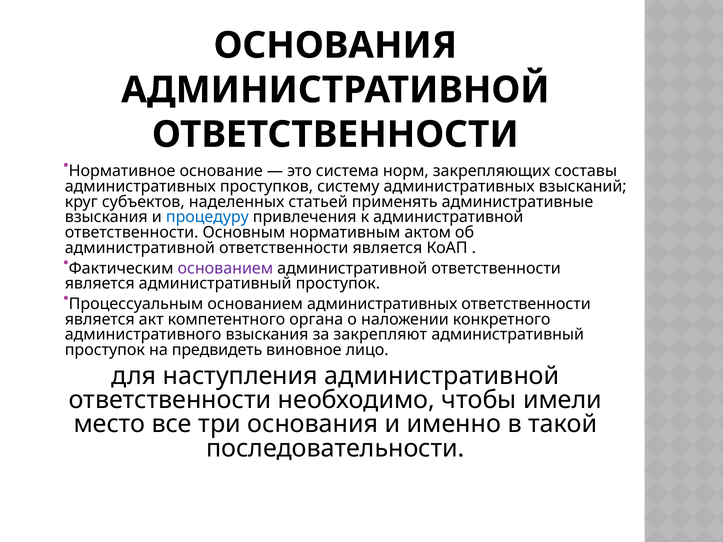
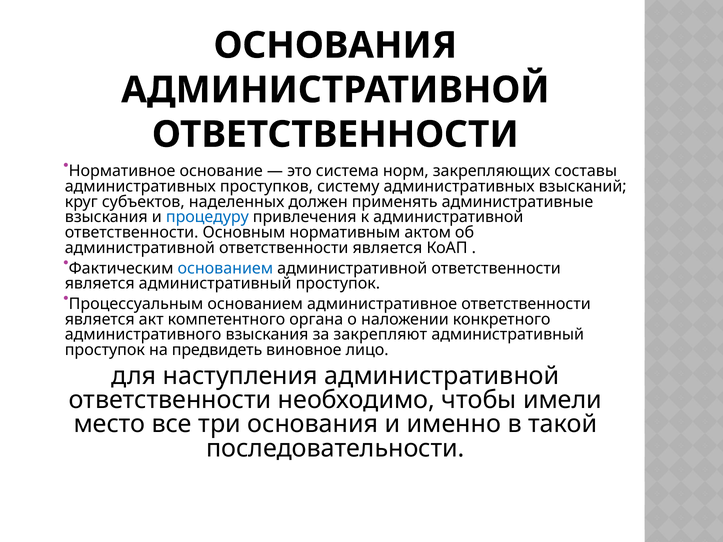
статьей: статьей -> должен (318, 202)
основанием colour: purple -> blue (225, 268)
основанием административных: административных -> административное (382, 304)
